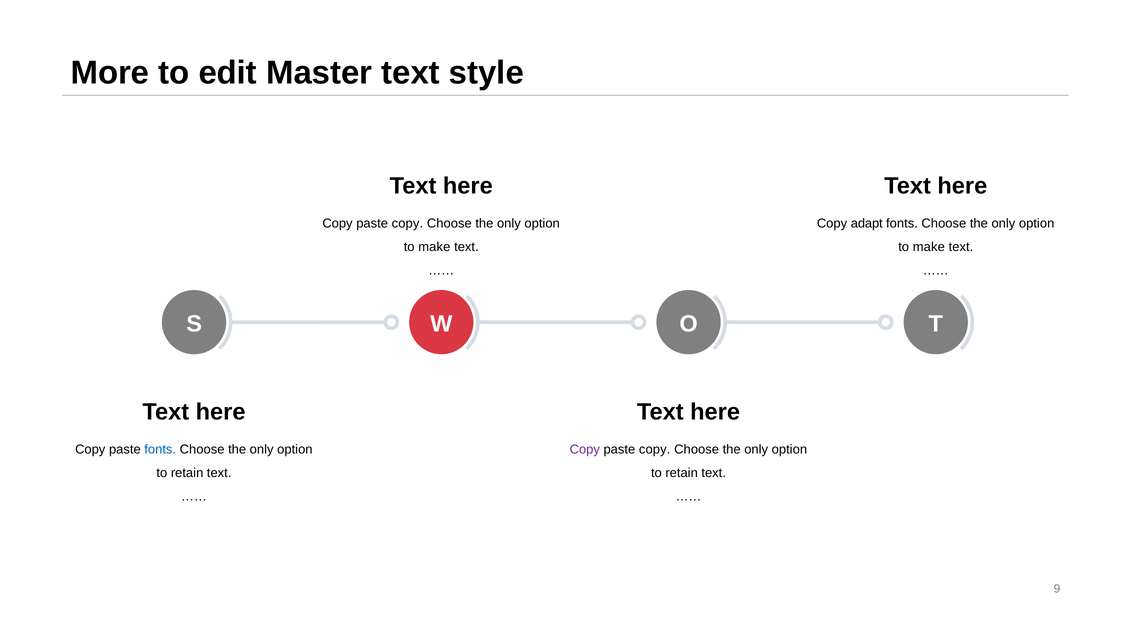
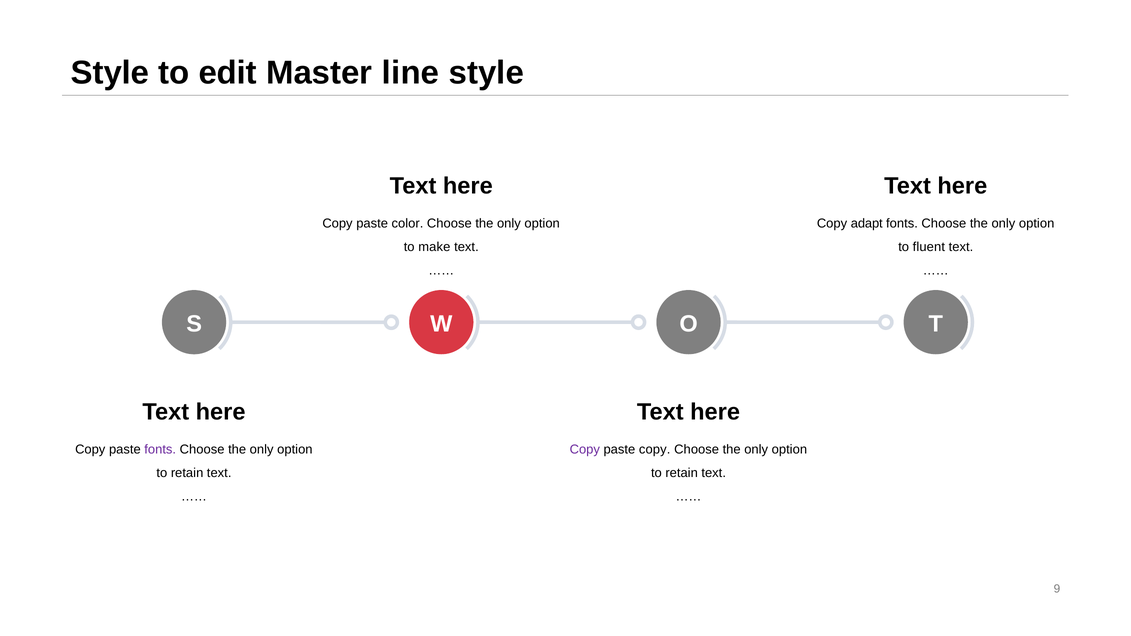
More: More -> Style (110, 73)
Master text: text -> line (410, 73)
copy: copy -> color (407, 224)
make: make -> fluent (929, 247)
fonts colour: blue -> purple (160, 450)
